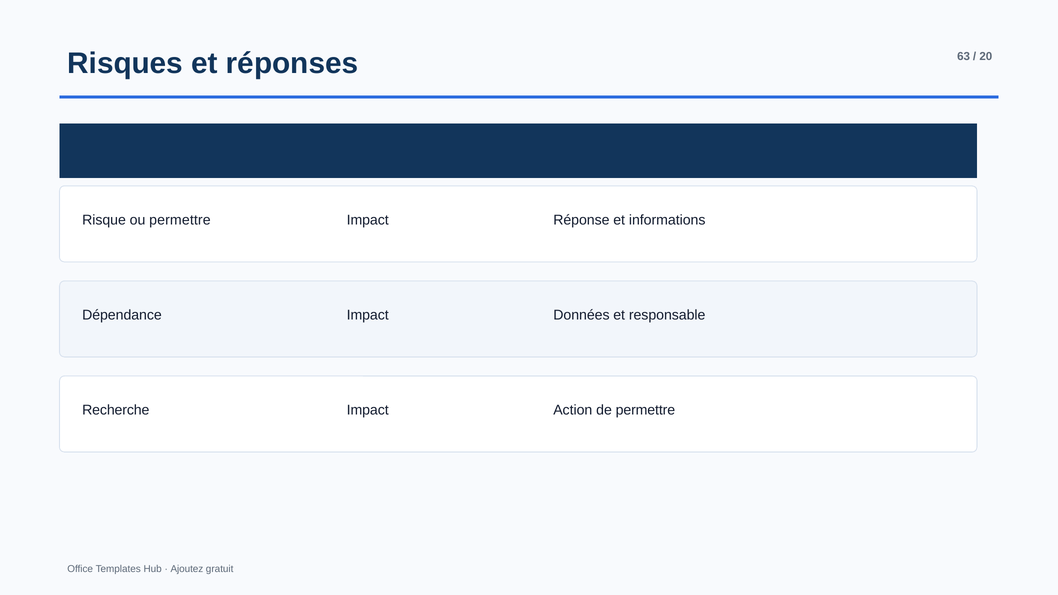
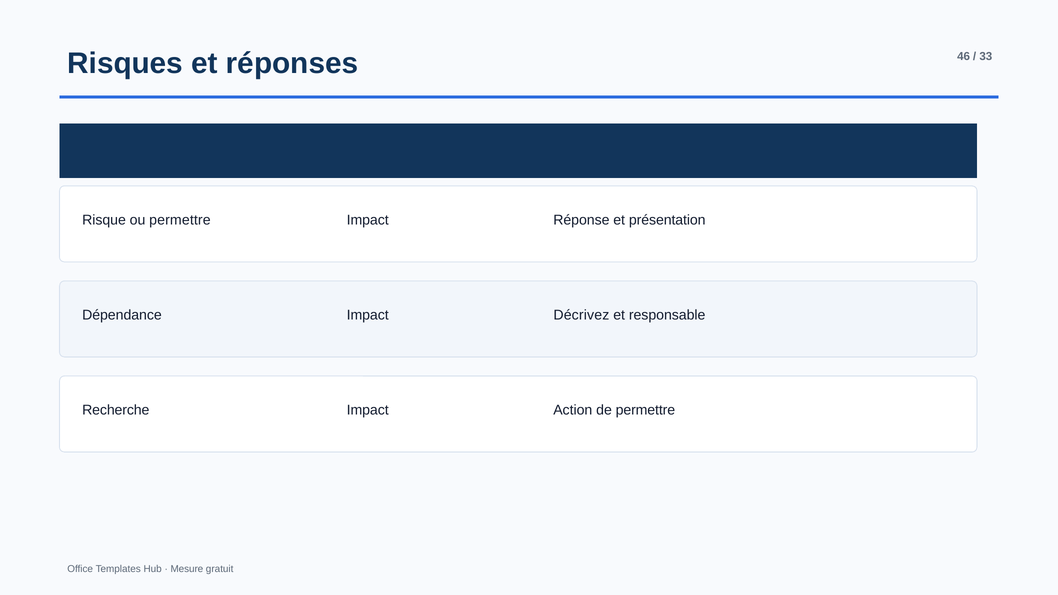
63: 63 -> 46 (964, 56)
20: 20 -> 33 (986, 56)
informations: informations -> présentation (667, 220)
Données: Données -> Décrivez (581, 315)
Ajoutez: Ajoutez -> Mesure (187, 569)
